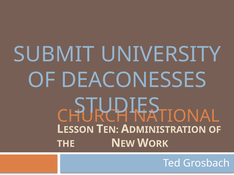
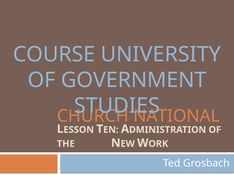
SUBMIT: SUBMIT -> COURSE (54, 55)
DEACONESSES: DEACONESSES -> GOVERNMENT (134, 80)
